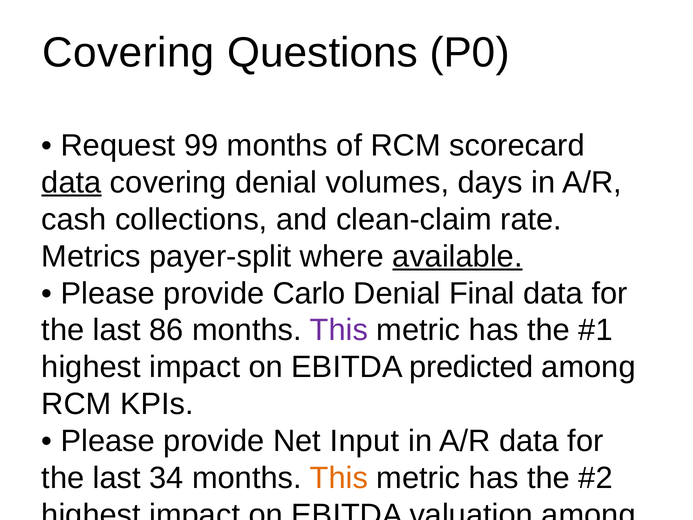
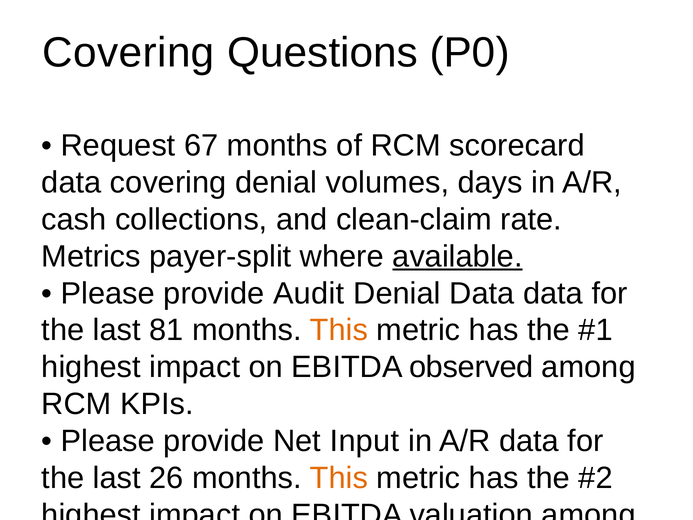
99: 99 -> 67 (201, 145)
data underline: present -> none (71, 182)
Carlo: Carlo -> Audit (309, 293)
Denial Final: Final -> Data (482, 293)
86: 86 -> 81 (166, 330)
This colour: purple -> orange (339, 330)
predicted: predicted -> observed (471, 367)
34: 34 -> 26 (166, 478)
